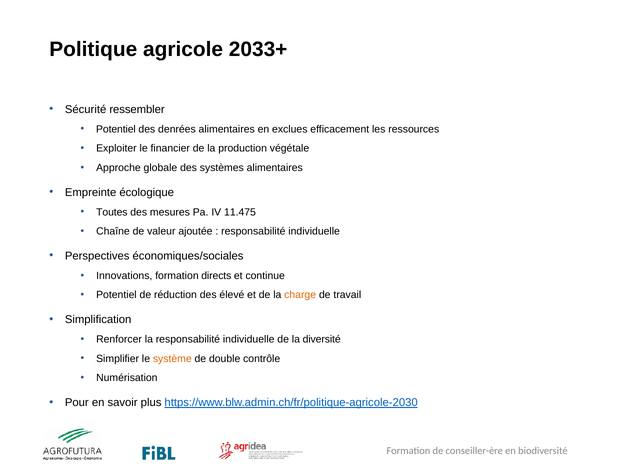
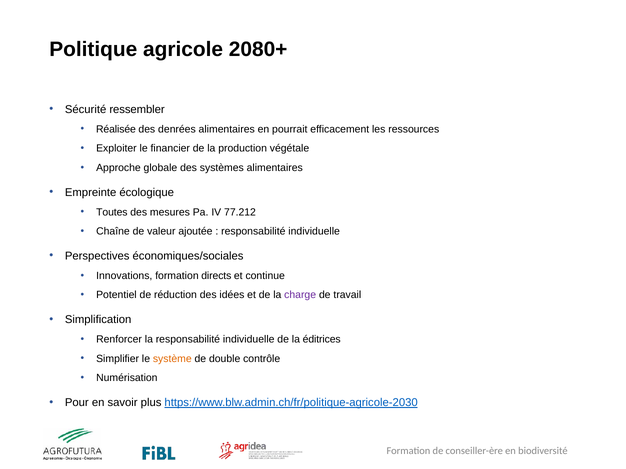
2033+: 2033+ -> 2080+ (258, 50)
Potentiel: Potentiel -> Réalisée (116, 129)
exclues: exclues -> pourrait (290, 129)
11.475: 11.475 -> 77.212 (240, 212)
élevé: élevé -> idées (232, 295)
charge colour: orange -> purple (300, 295)
diversité: diversité -> éditrices (322, 340)
